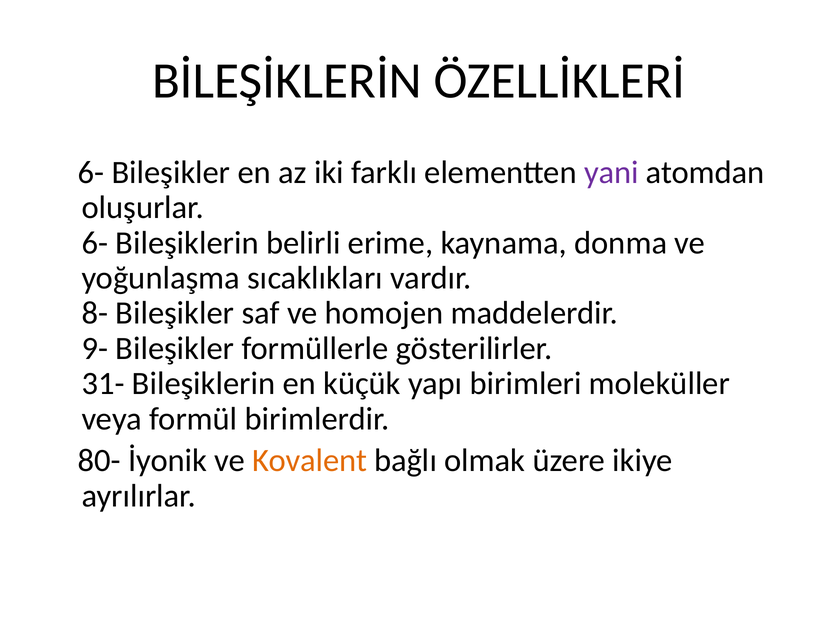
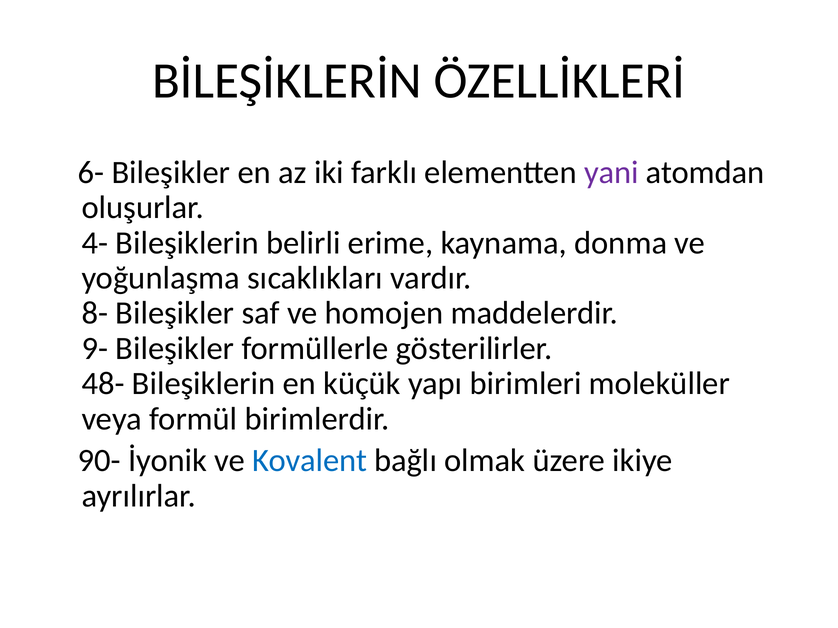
6-: 6- -> 4- (95, 243)
31-: 31- -> 48- (103, 384)
80-: 80- -> 90- (99, 461)
Kovalent colour: orange -> blue (310, 461)
